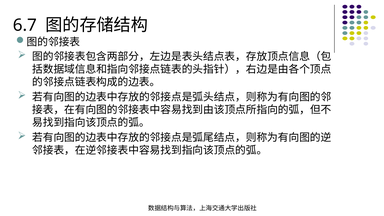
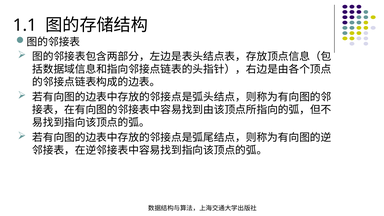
6.7: 6.7 -> 1.1 (25, 25)
